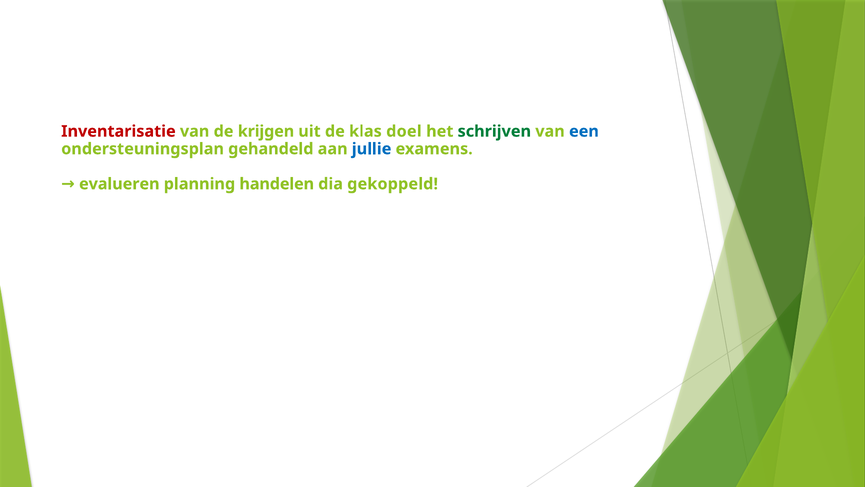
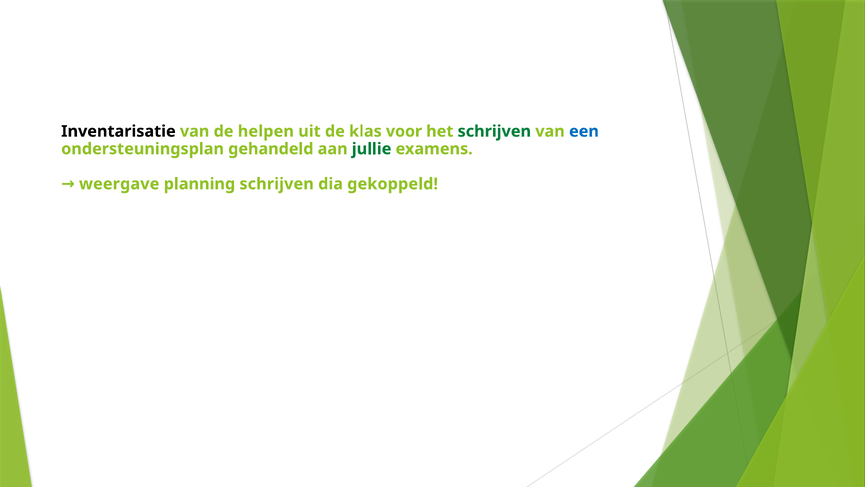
Inventarisatie colour: red -> black (118, 131)
krijgen: krijgen -> helpen (266, 131)
doel: doel -> voor (404, 131)
jullie colour: blue -> green (372, 149)
evalueren: evalueren -> weergave (119, 184)
planning handelen: handelen -> schrijven (277, 184)
